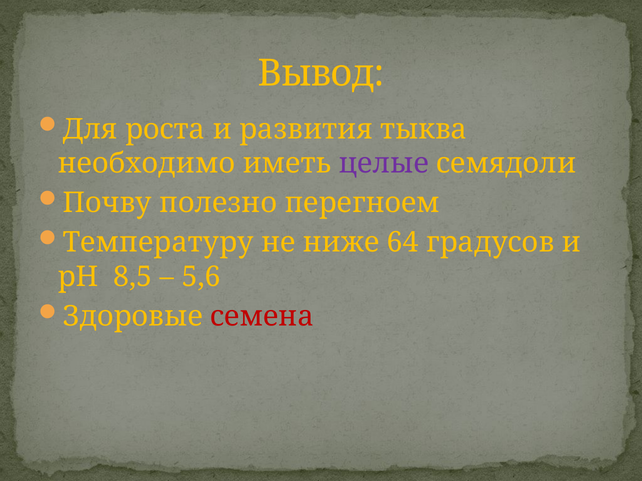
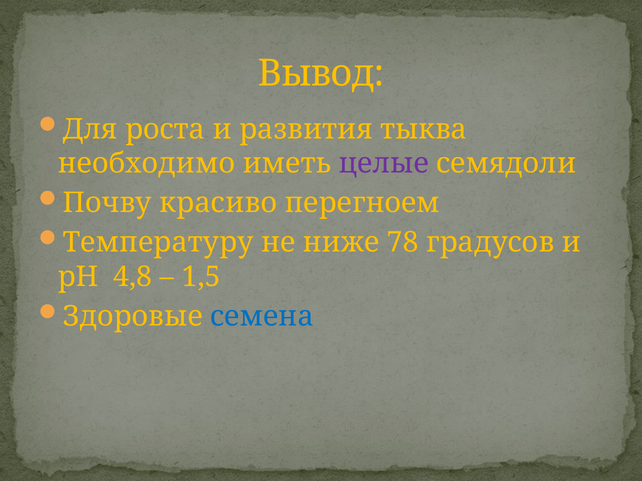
полезно: полезно -> красиво (218, 203)
64: 64 -> 78 (403, 243)
8,5: 8,5 -> 4,8 (133, 277)
5,6: 5,6 -> 1,5 (201, 277)
семена colour: red -> blue (262, 317)
